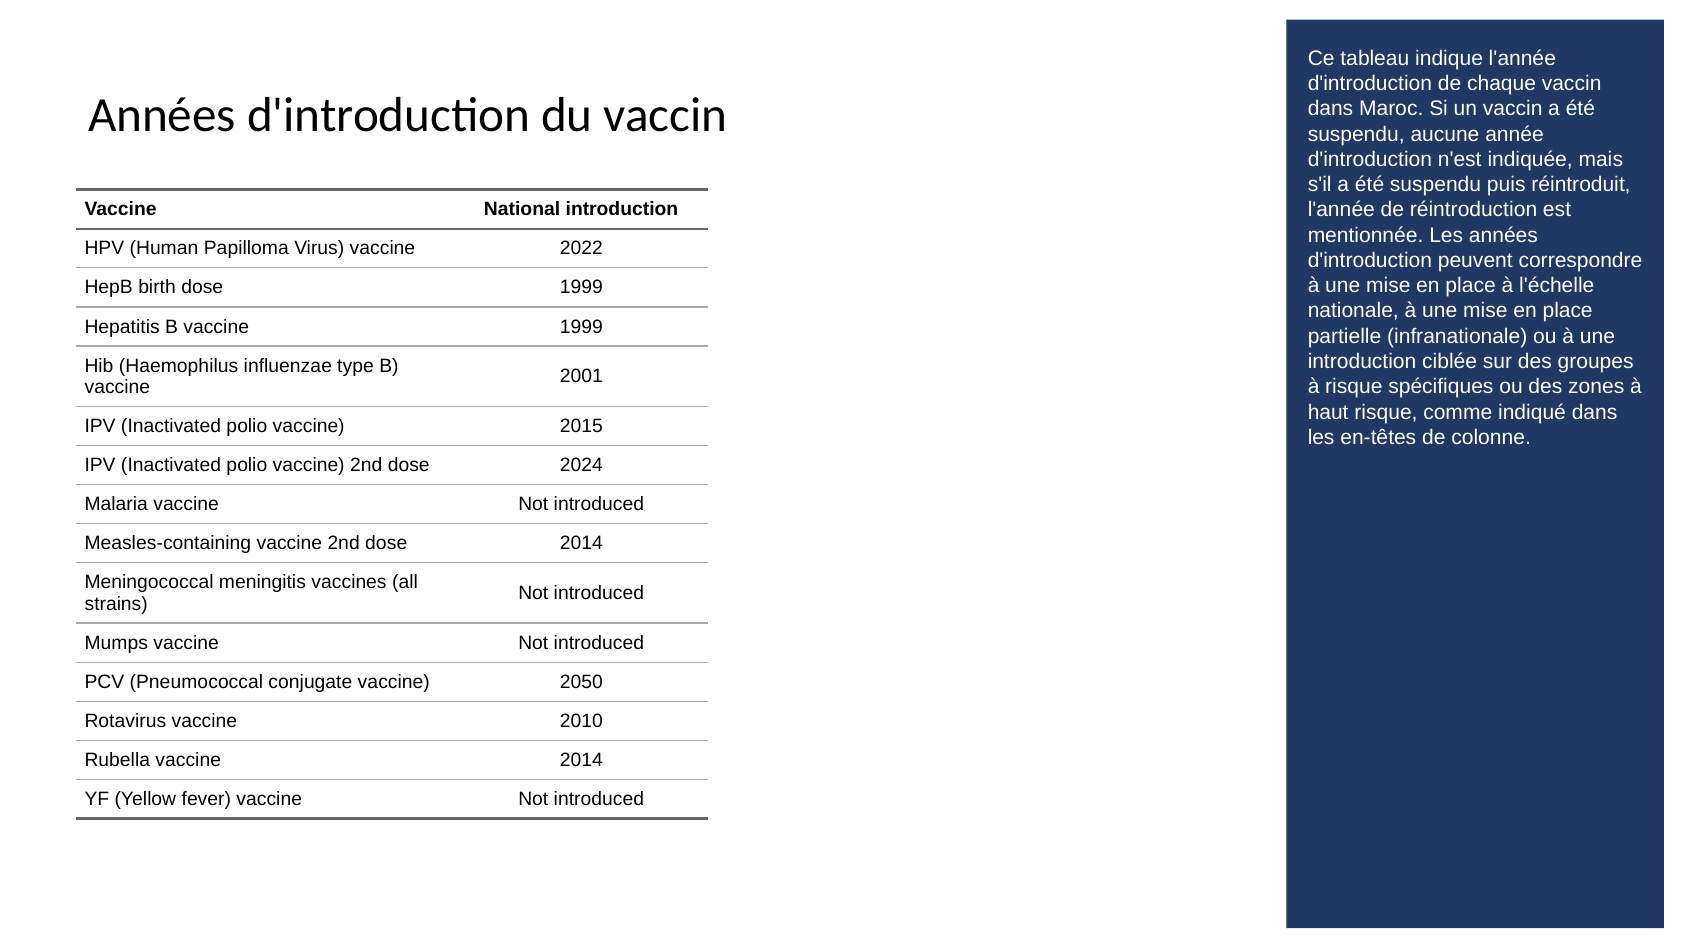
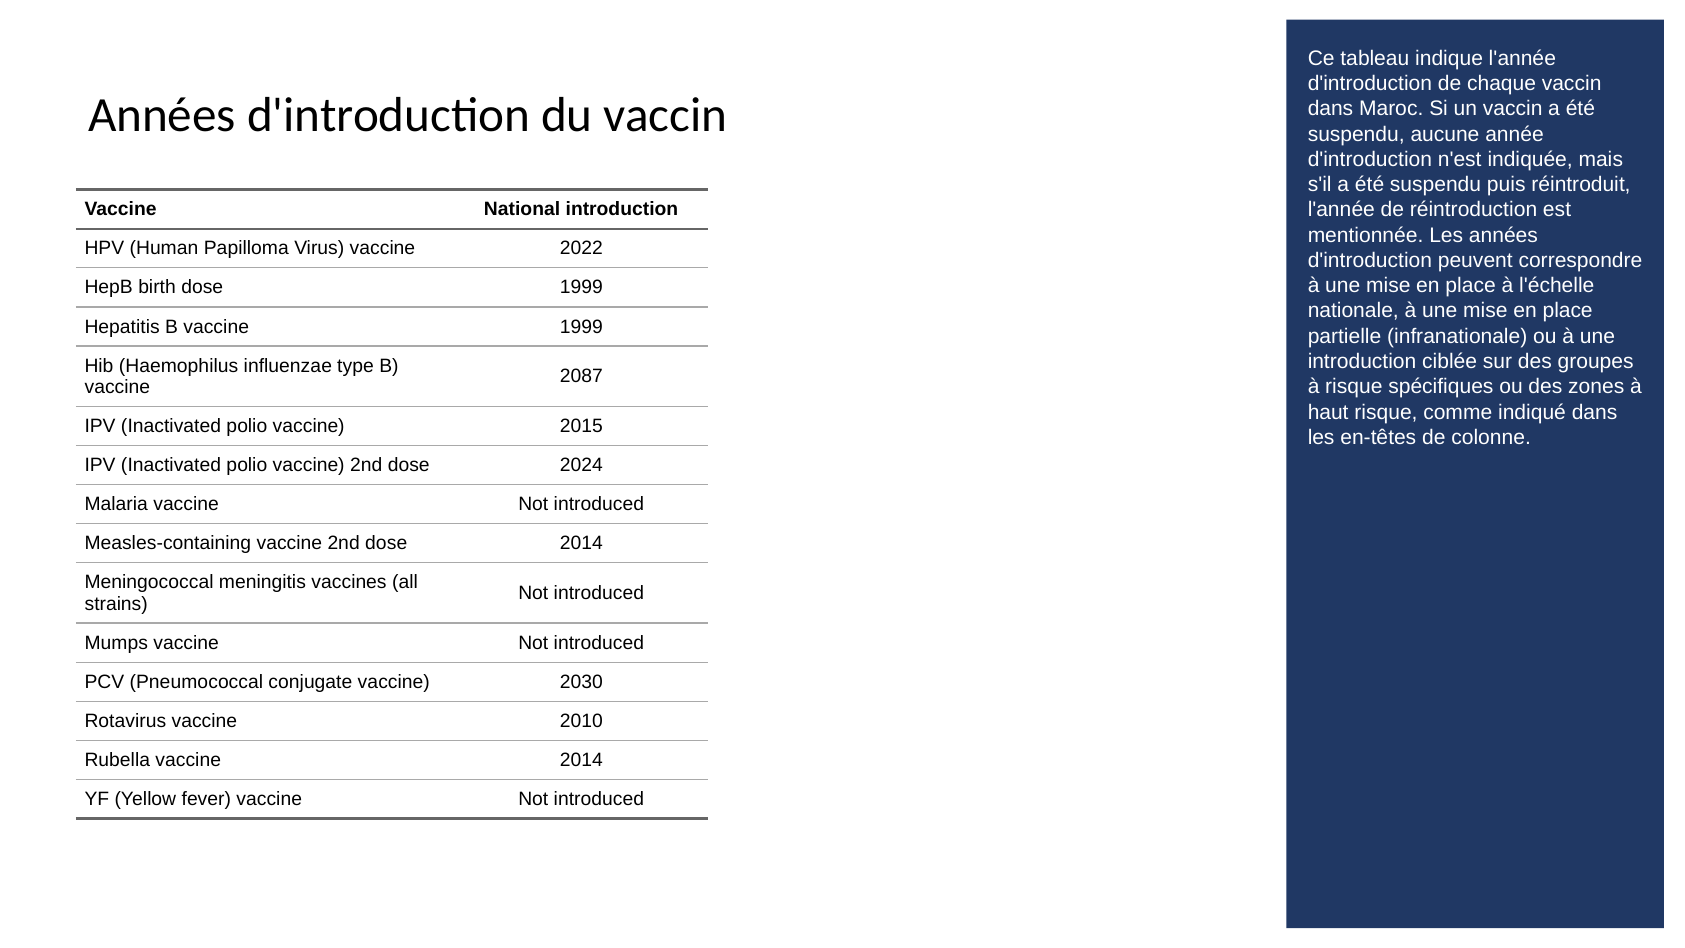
2001: 2001 -> 2087 (581, 376)
2050: 2050 -> 2030 (581, 682)
